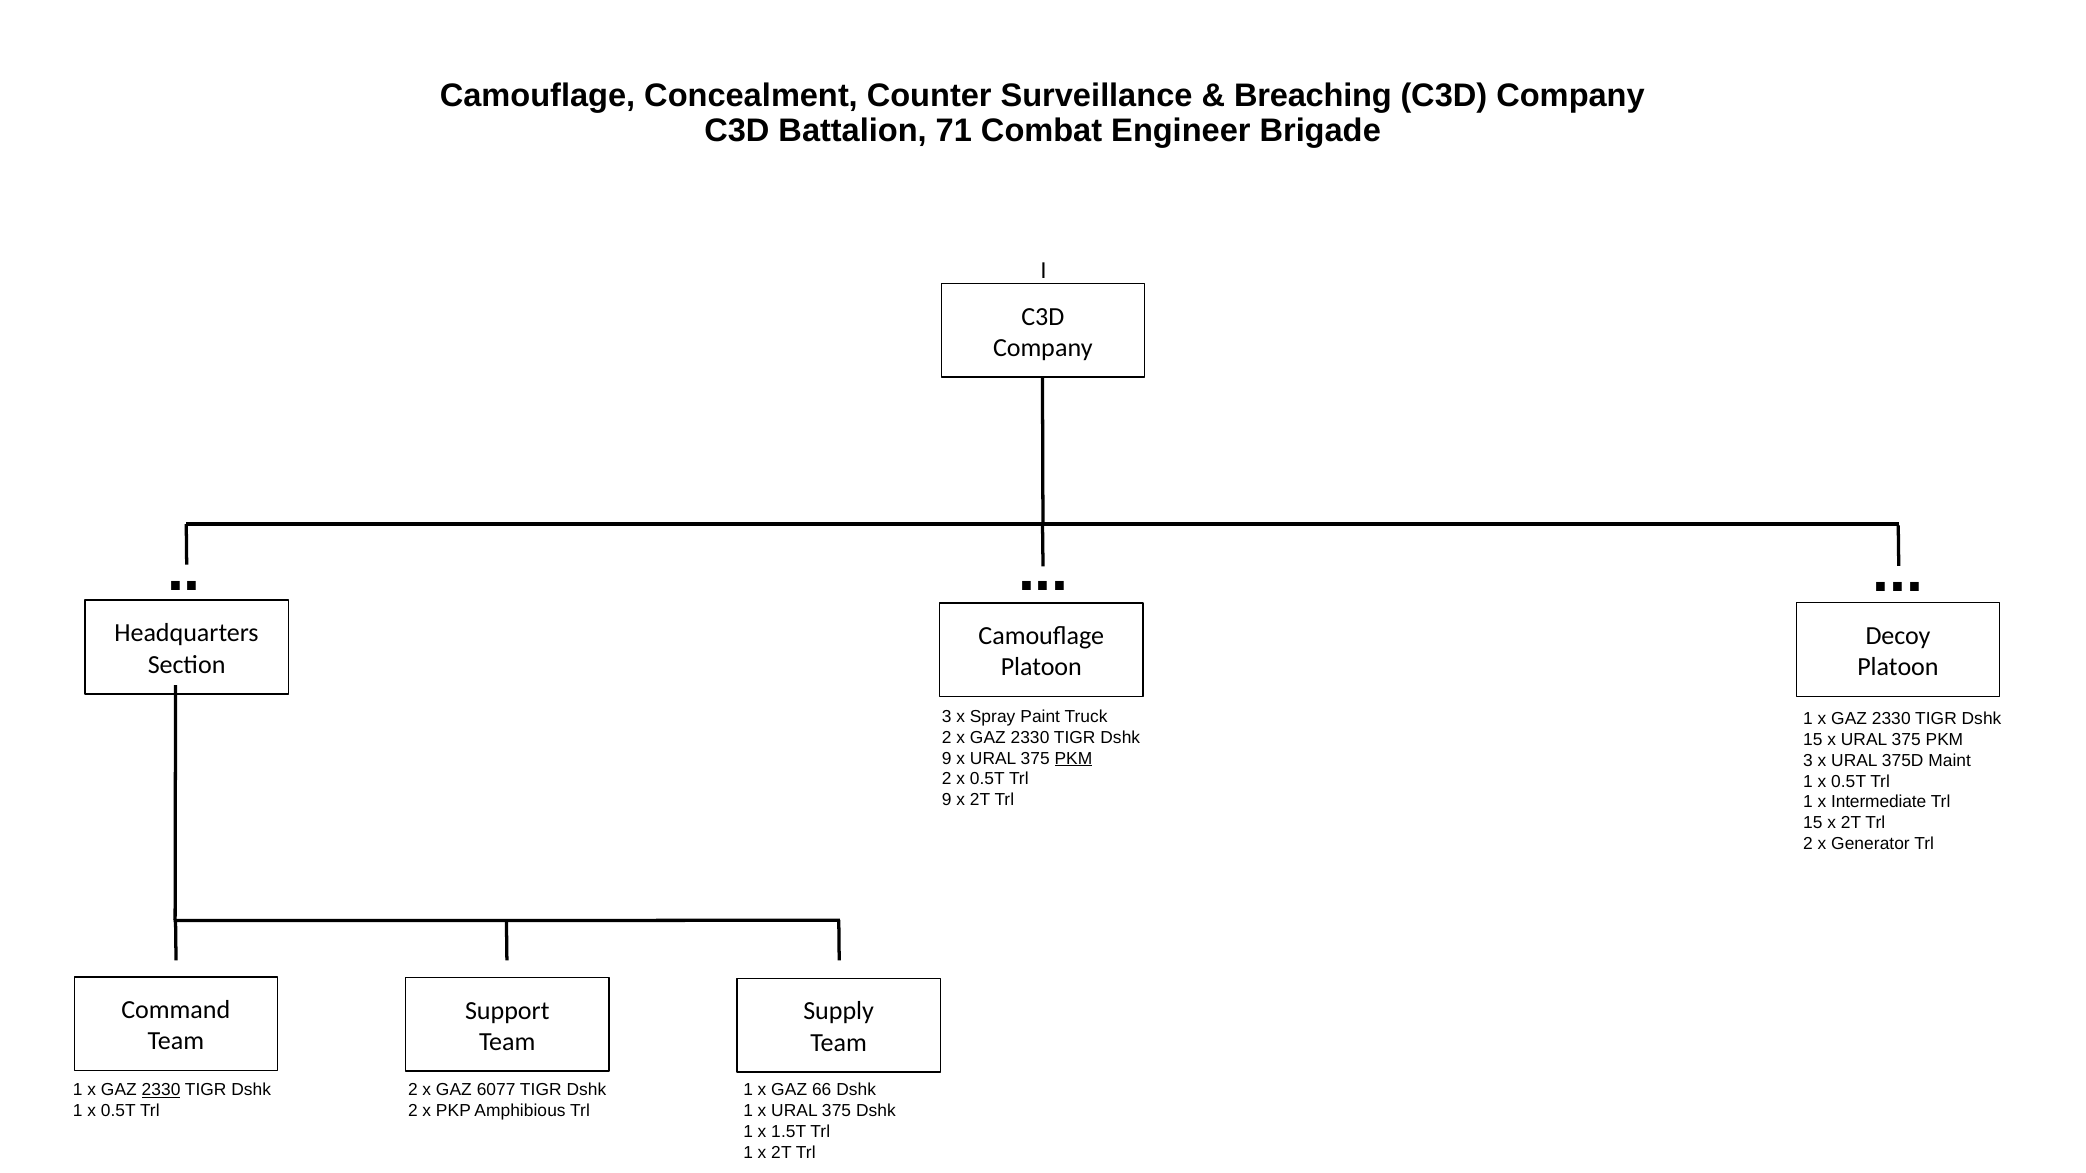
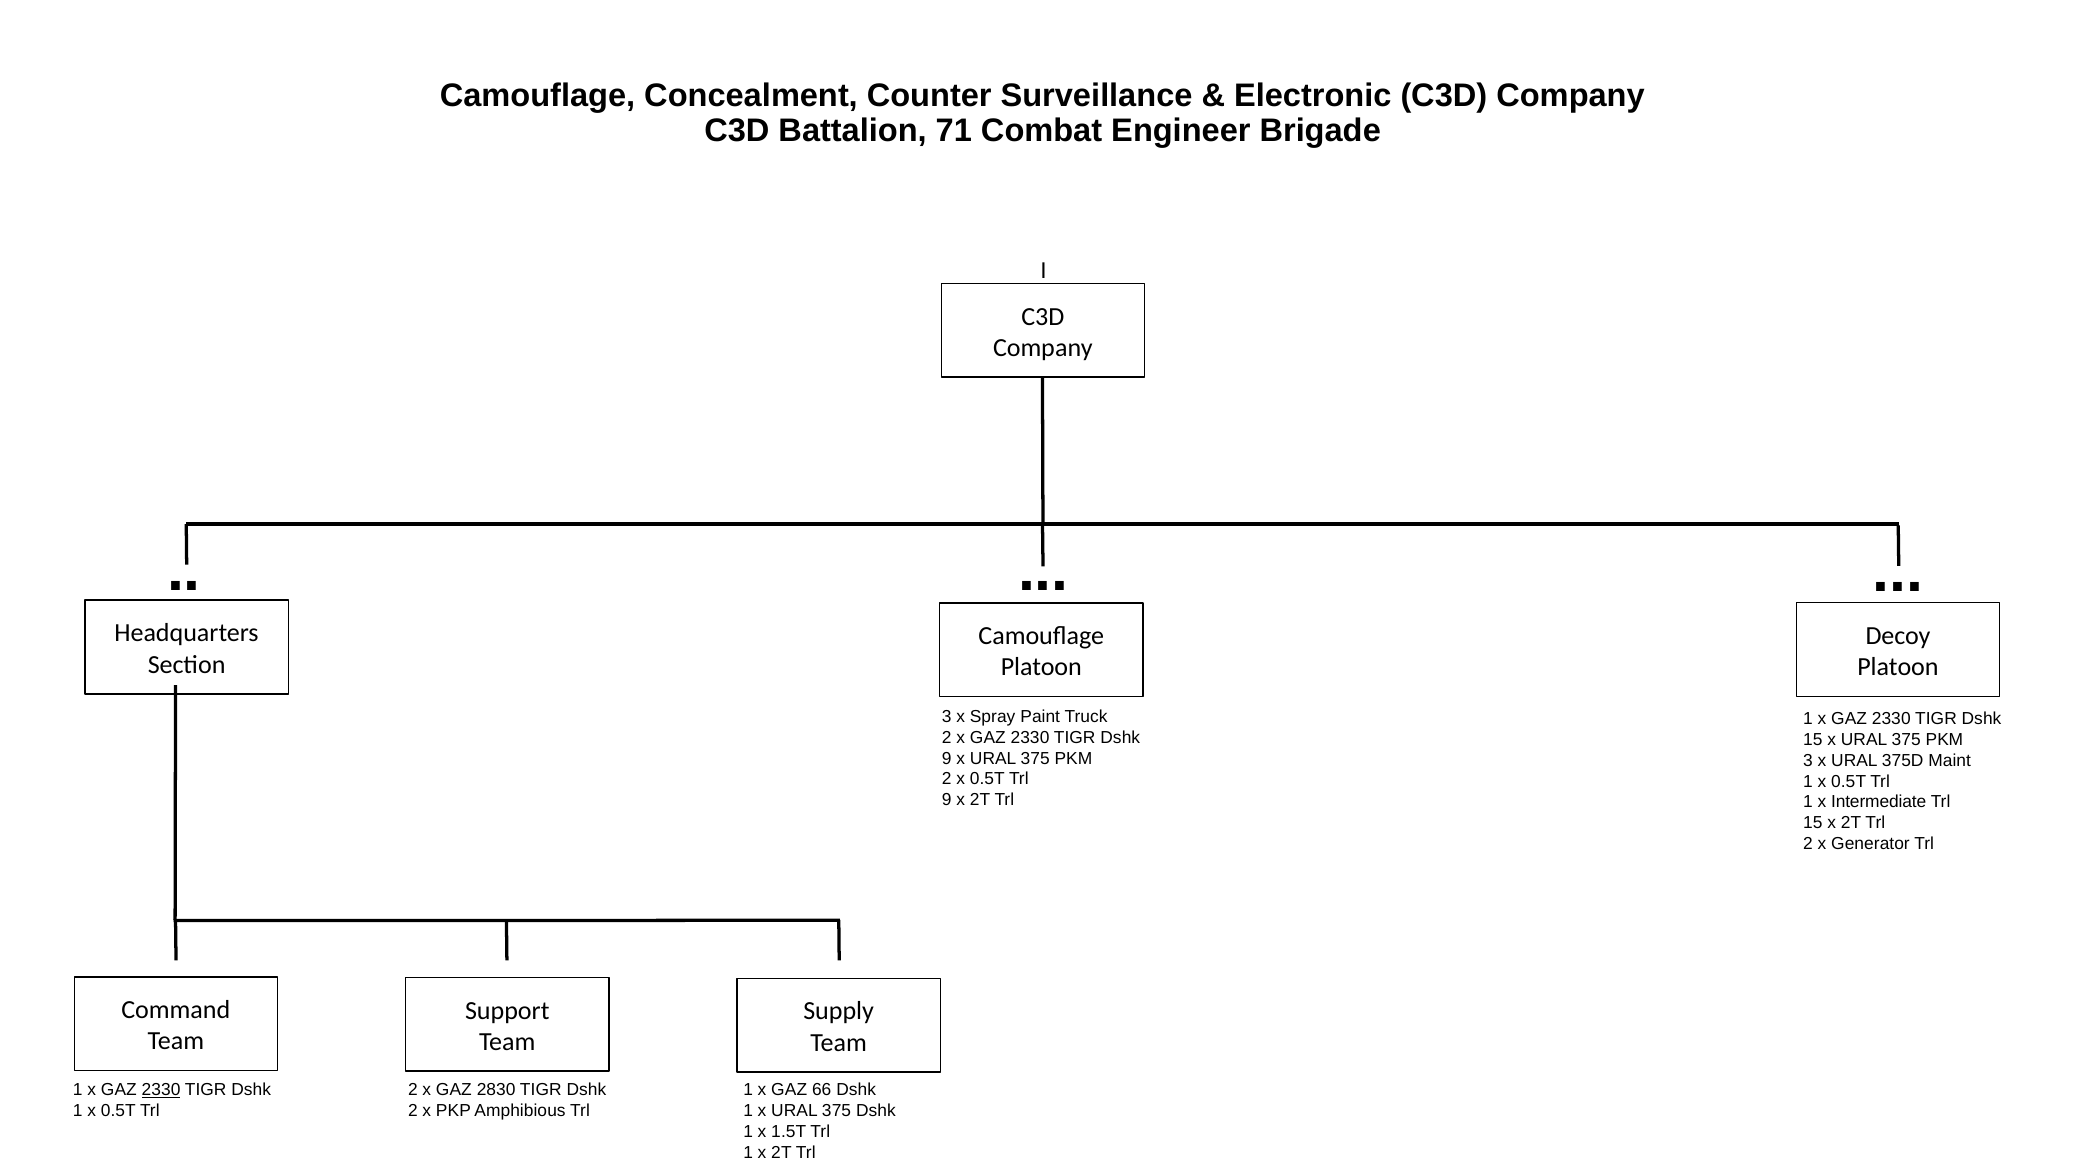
Breaching: Breaching -> Electronic (1313, 96)
PKM underline: present -> none (1073, 759)
6077: 6077 -> 2830 (496, 1090)
